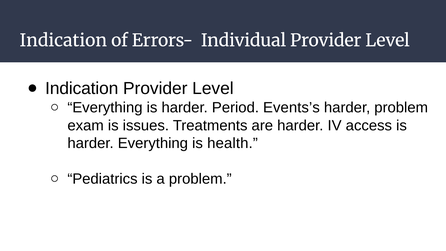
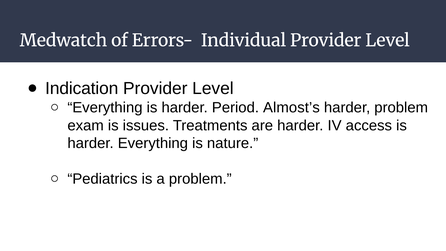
Indication: Indication -> Medwatch (63, 41)
Events’s: Events’s -> Almost’s (291, 108)
health: health -> nature (233, 143)
